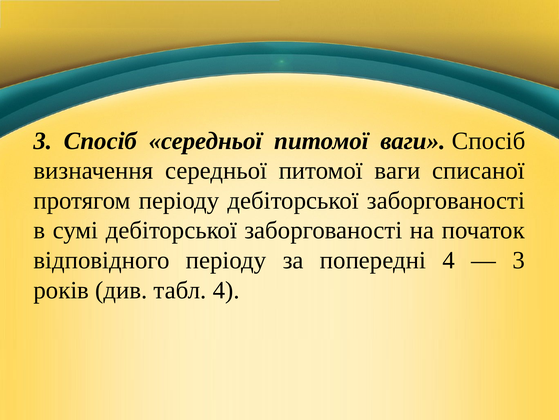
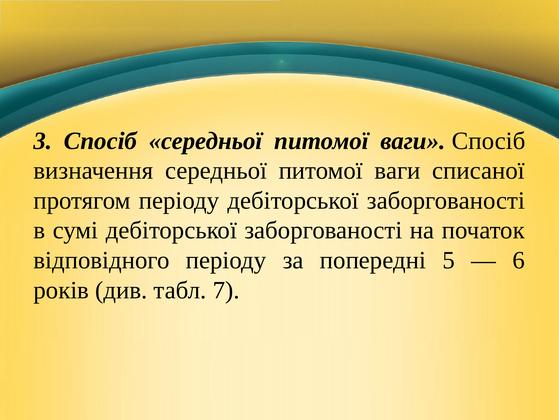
попередні 4: 4 -> 5 (449, 260)
3: 3 -> 6 (519, 260)
табл 4: 4 -> 7 (226, 290)
